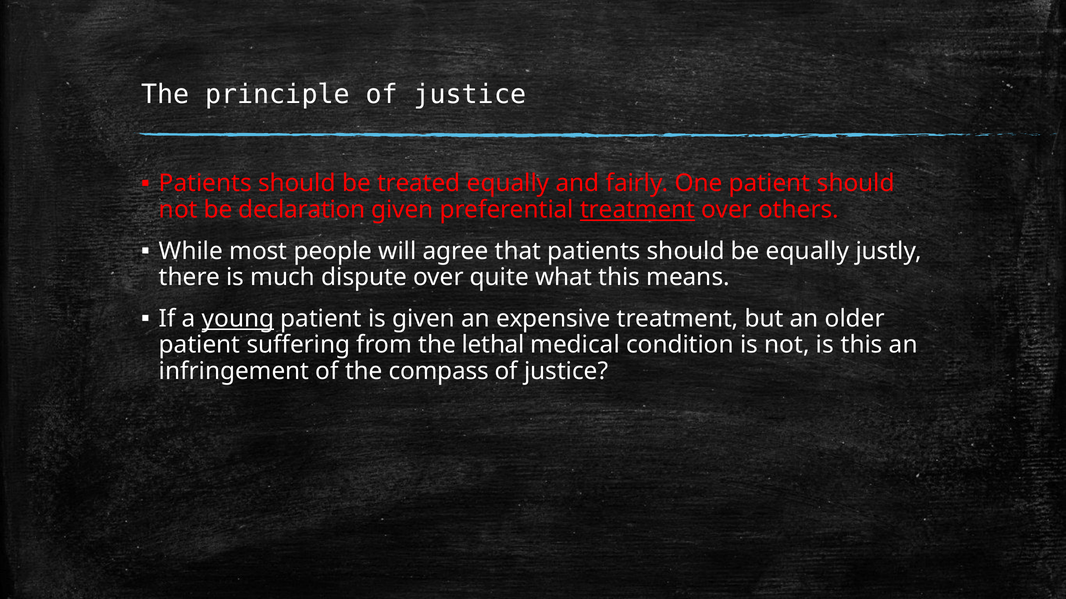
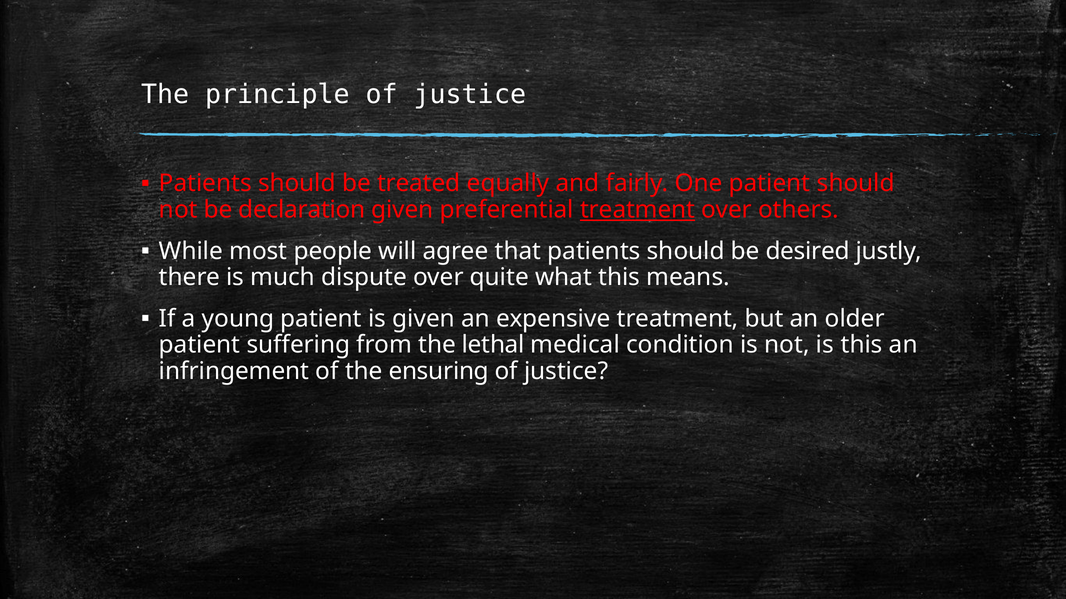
be equally: equally -> desired (808, 251)
young underline: present -> none (238, 319)
compass: compass -> ensuring (439, 372)
